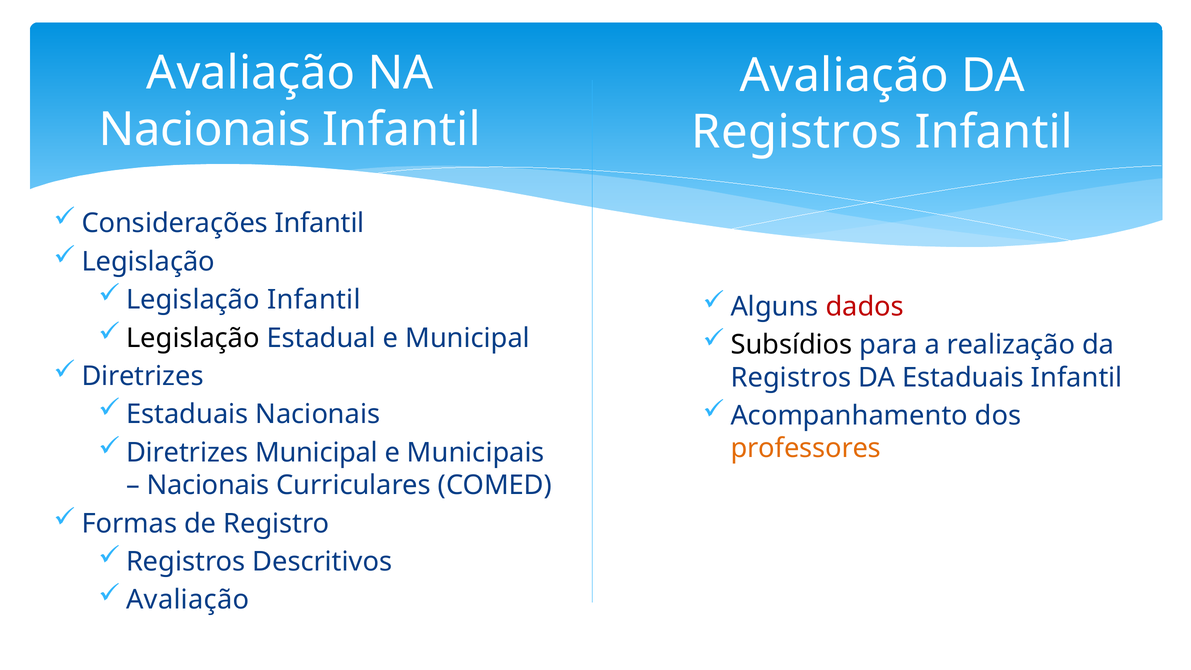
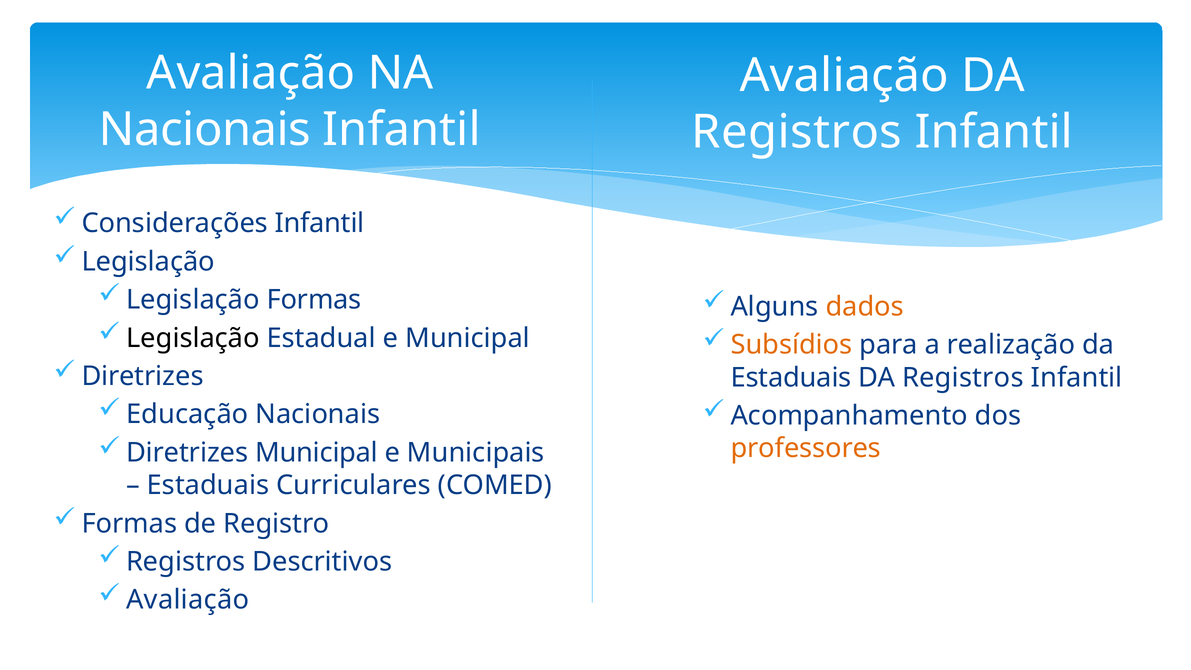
Legislação Infantil: Infantil -> Formas (314, 300)
dados colour: red -> orange (865, 307)
Subsídios colour: black -> orange (792, 345)
Registros: Registros -> Estaduais (791, 377)
Estaduais: Estaduais -> Registros (963, 377)
Estaduais: Estaduais -> Educação (187, 414)
Nacionais: Nacionais -> Estaduais (208, 485)
